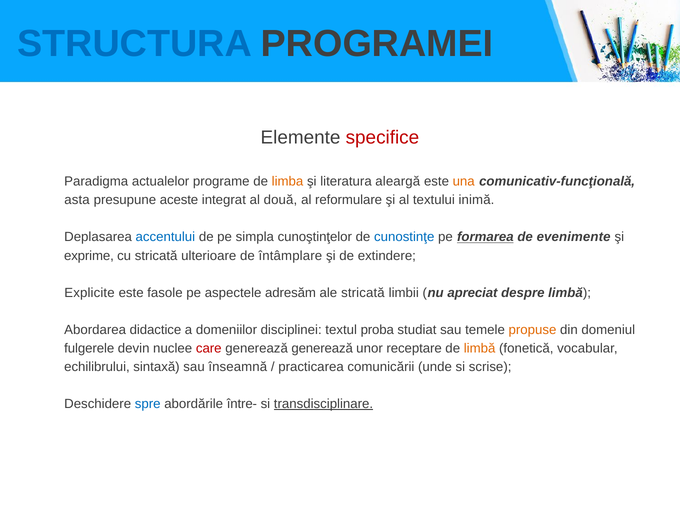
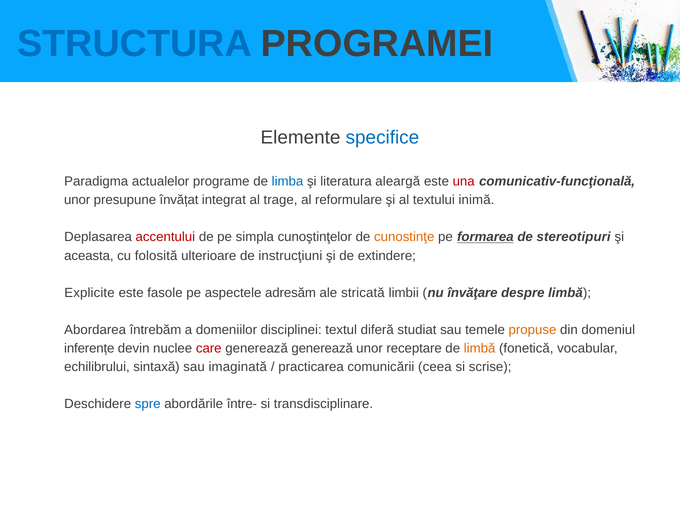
specifice colour: red -> blue (382, 137)
limba colour: orange -> blue (288, 182)
una colour: orange -> red (464, 182)
asta: asta -> unor (77, 200)
aceste: aceste -> învățat (179, 200)
două: două -> trage (281, 200)
accentului colour: blue -> red (165, 237)
cunostinţe colour: blue -> orange (404, 237)
evenimente: evenimente -> stereotipuri (574, 237)
exprime: exprime -> aceasta (89, 256)
cu stricată: stricată -> folosită (156, 256)
întâmplare: întâmplare -> instrucţiuni (290, 256)
apreciat: apreciat -> învăţare (472, 293)
didactice: didactice -> întrebăm (155, 330)
proba: proba -> diferă (377, 330)
fulgerele: fulgerele -> inferențe (89, 348)
înseamnă: înseamnă -> imaginată (238, 367)
unde: unde -> ceea (435, 367)
transdisciplinare underline: present -> none (323, 404)
